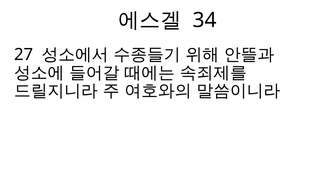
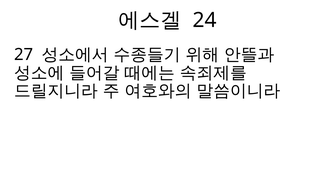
34: 34 -> 24 (205, 20)
